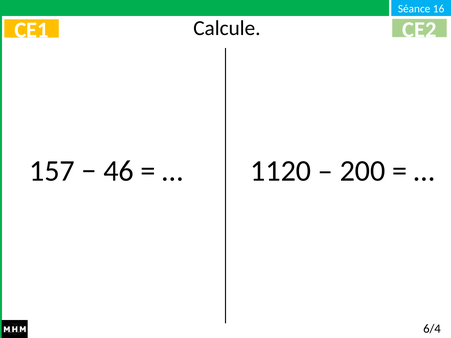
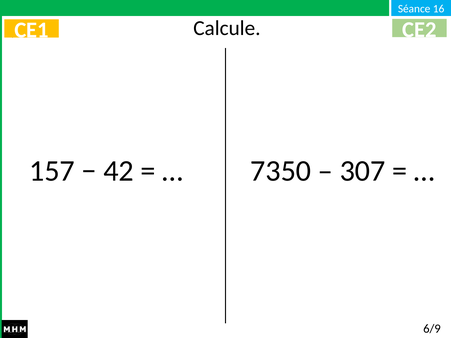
46: 46 -> 42 (119, 171)
1120: 1120 -> 7350 (281, 171)
200: 200 -> 307 (363, 171)
6/4: 6/4 -> 6/9 (432, 329)
